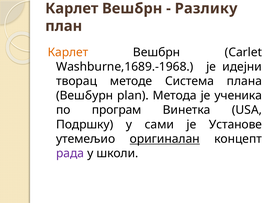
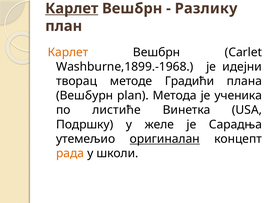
Карлет underline: none -> present (72, 8)
Washburne,1689.-1968: Washburne,1689.-1968 -> Washburne,1899.-1968 (125, 67)
Система: Система -> Градићи (190, 81)
програм: програм -> листиће (117, 110)
сами: сами -> желе (159, 125)
Установе: Установе -> Сарадња (235, 125)
рада colour: purple -> orange (70, 154)
